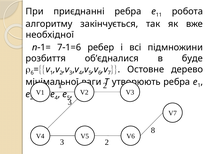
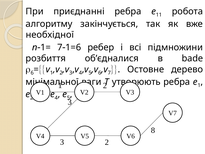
буде: буде -> bade (192, 58)
